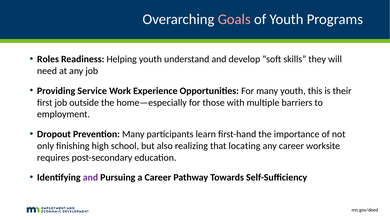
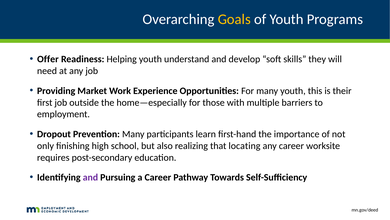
Goals colour: pink -> yellow (234, 19)
Roles: Roles -> Offer (48, 59)
Service: Service -> Market (92, 91)
